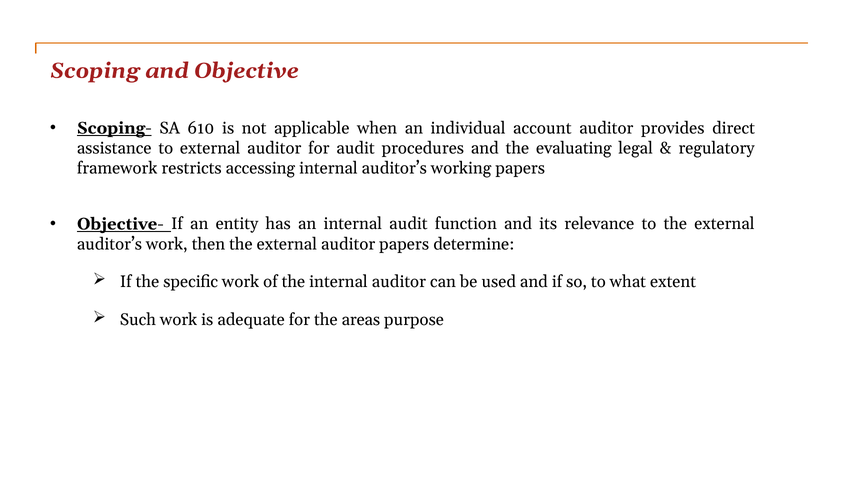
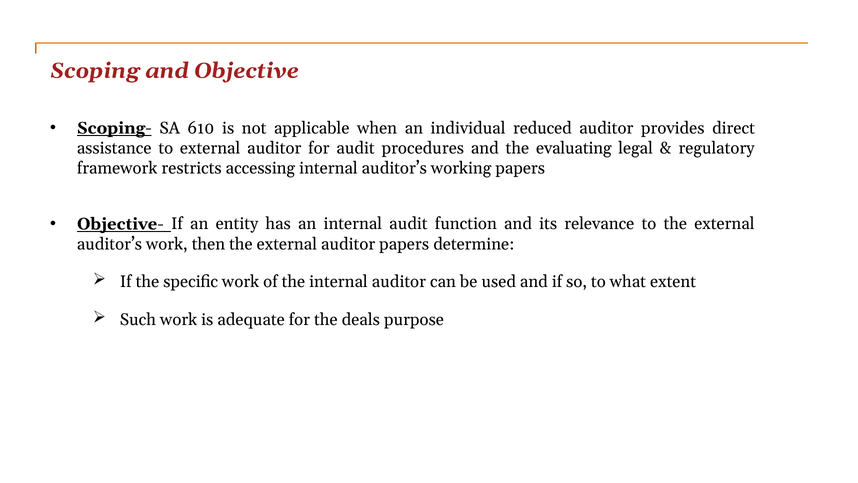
account: account -> reduced (542, 128)
areas: areas -> deals (361, 320)
